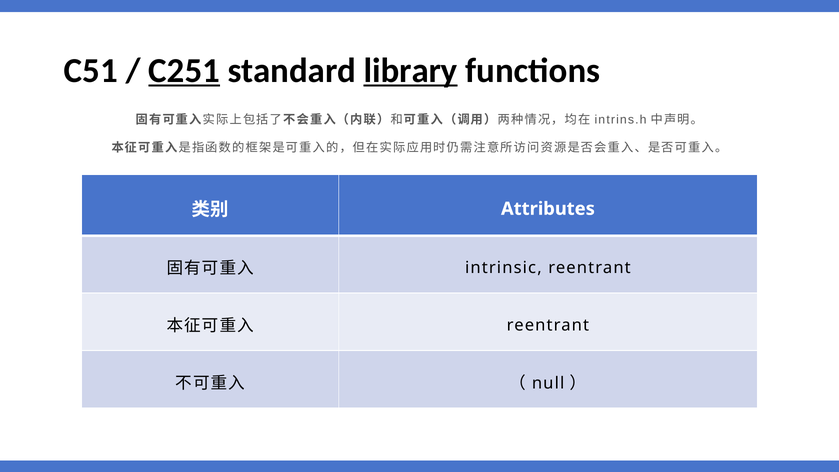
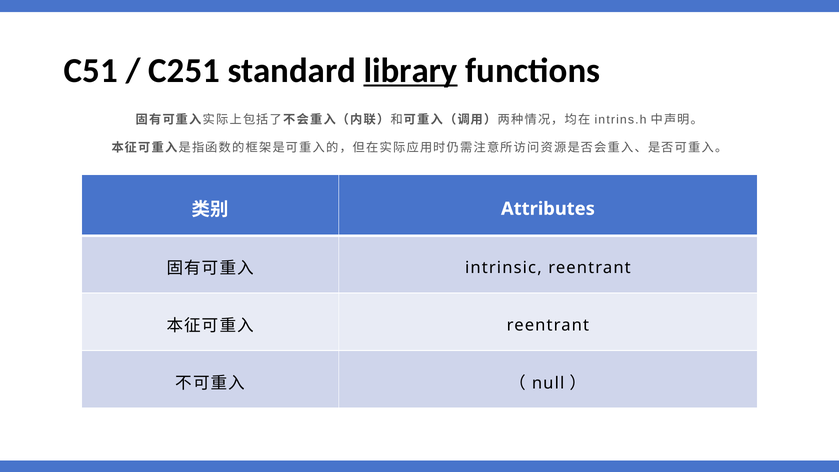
C251 underline: present -> none (184, 70)
